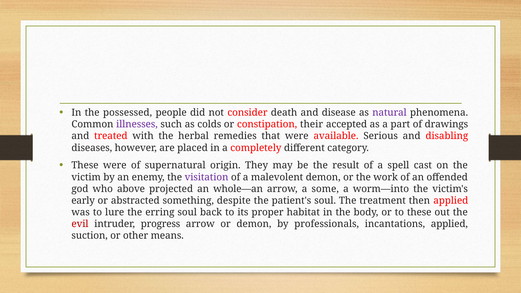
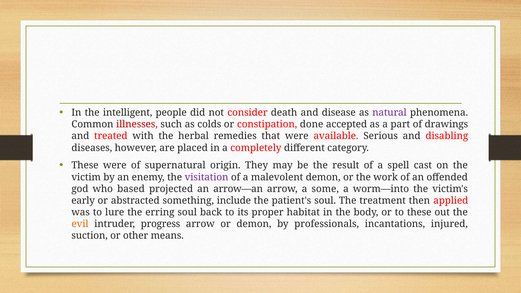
possessed: possessed -> intelligent (128, 113)
illnesses colour: purple -> red (137, 124)
their: their -> done (312, 124)
above: above -> based (131, 189)
whole—an: whole—an -> arrow—an (238, 189)
despite: despite -> include (234, 201)
evil colour: red -> orange (80, 224)
incantations applied: applied -> injured (449, 224)
